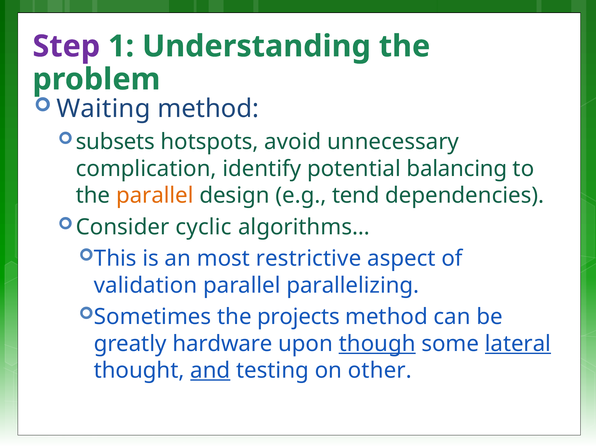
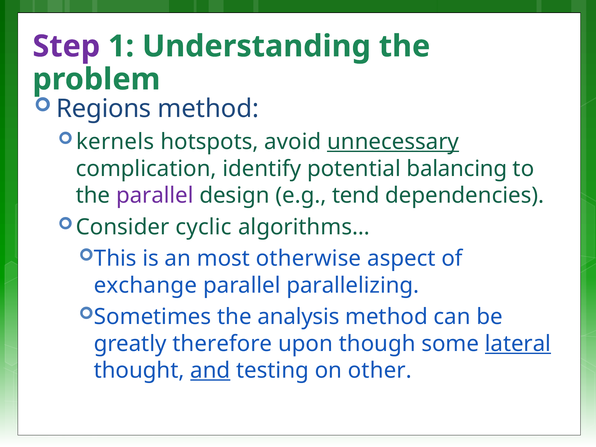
Waiting: Waiting -> Regions (104, 109)
subsets: subsets -> kernels (115, 142)
unnecessary underline: none -> present (393, 142)
parallel colour: orange -> purple (155, 195)
restrictive: restrictive -> otherwise (309, 258)
validation: validation -> exchange (145, 285)
projects: projects -> analysis (298, 317)
hardware: hardware -> therefore (222, 344)
though underline: present -> none (377, 344)
